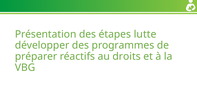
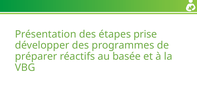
lutte: lutte -> prise (145, 34)
droits: droits -> basée (127, 56)
